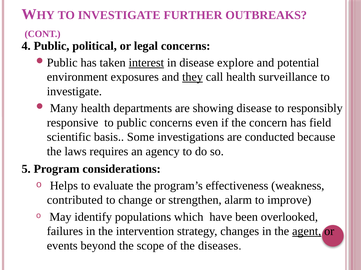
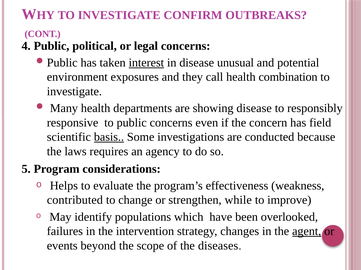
FURTHER: FURTHER -> CONFIRM (193, 15)
explore: explore -> unusual (235, 63)
they underline: present -> none (193, 77)
surveillance: surveillance -> combination (288, 77)
basis underline: none -> present (109, 137)
alarm: alarm -> while (238, 201)
